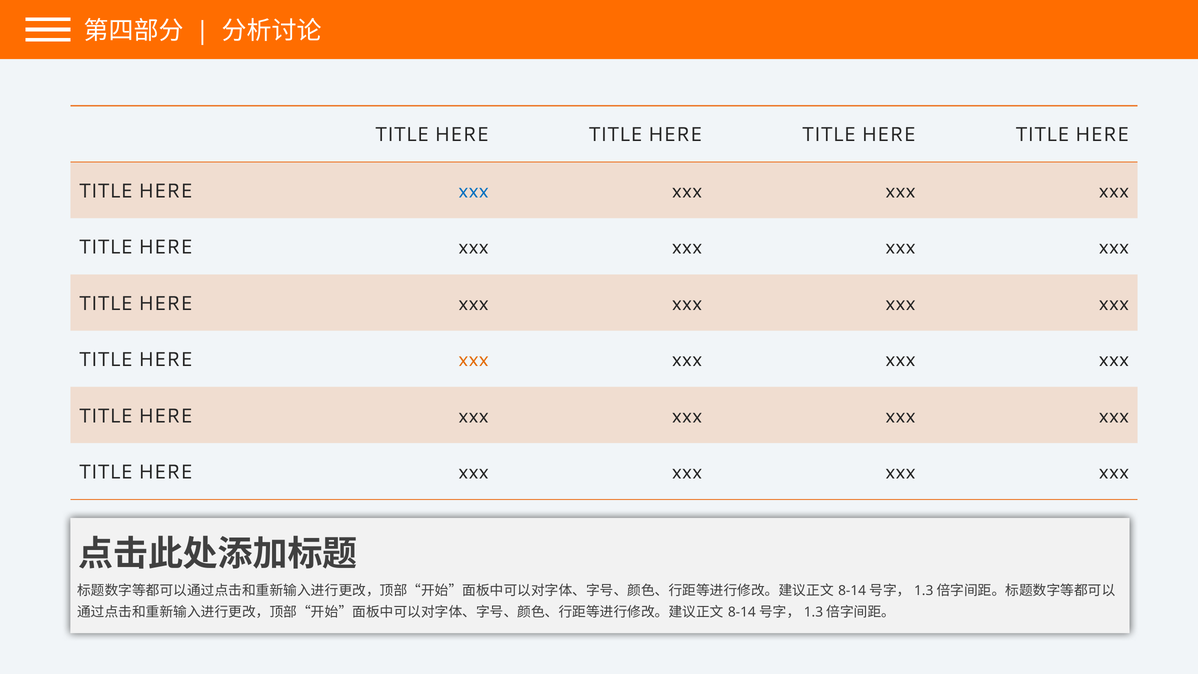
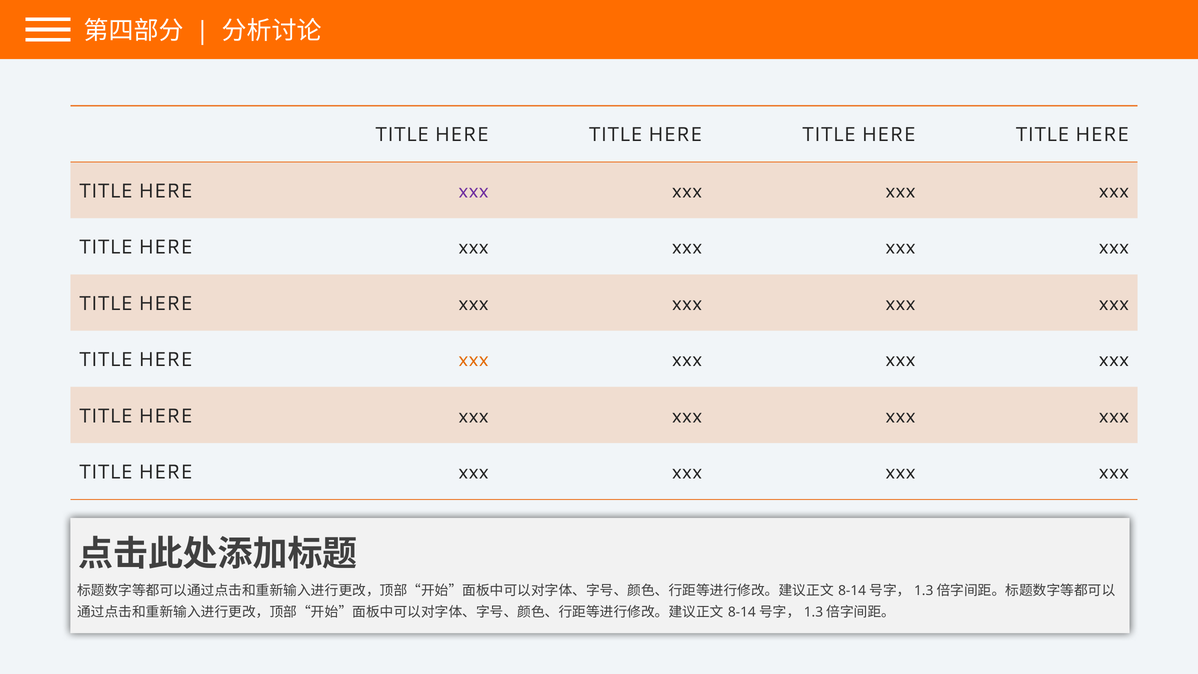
xxx colour: blue -> purple (474, 191)
